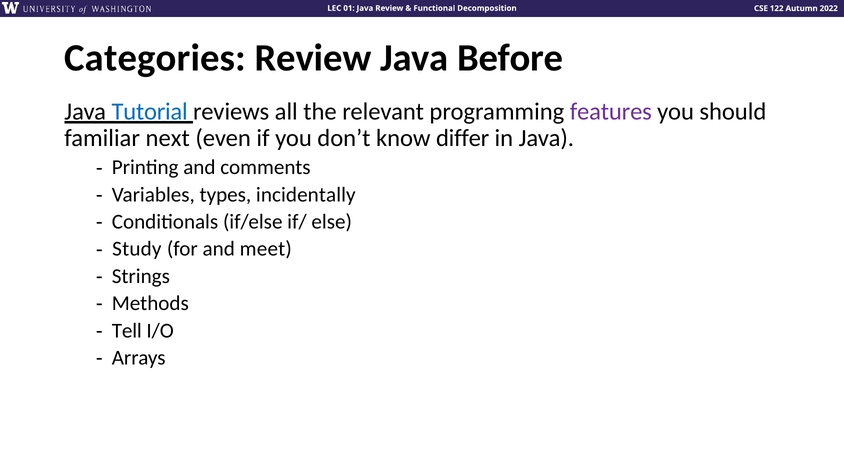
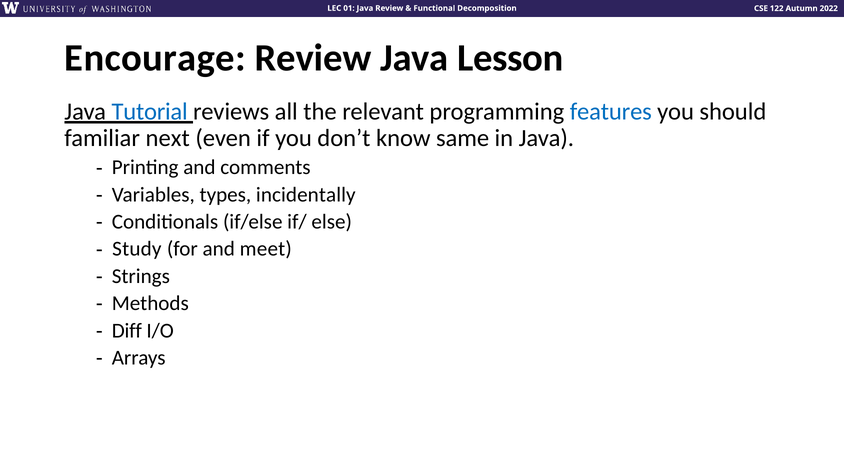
Categories: Categories -> Encourage (155, 58)
Before: Before -> Lesson (510, 58)
features colour: purple -> blue (611, 112)
differ: differ -> same (463, 138)
Tell: Tell -> Diff (127, 330)
